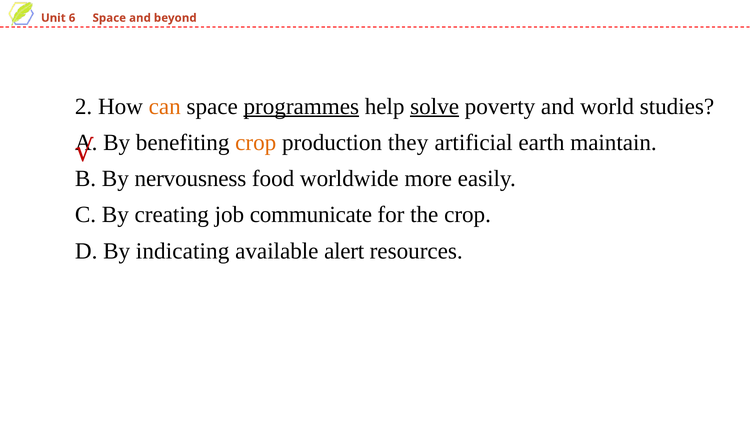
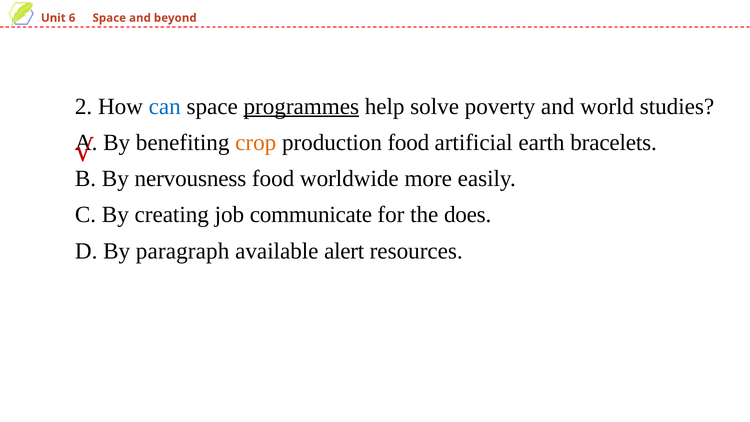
can colour: orange -> blue (165, 106)
solve underline: present -> none (435, 106)
production they: they -> food (408, 142)
maintain: maintain -> bracelets (614, 142)
the crop: crop -> does (468, 215)
indicating: indicating -> paragraph (183, 251)
